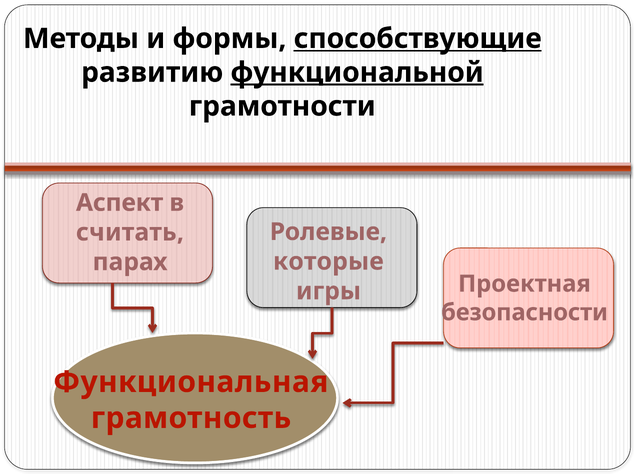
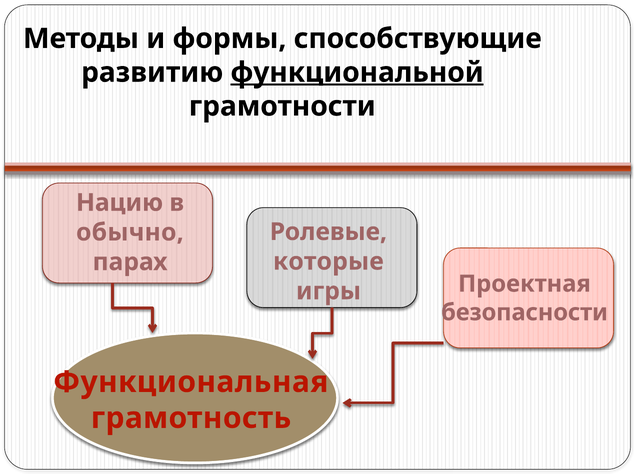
способствующие underline: present -> none (418, 39)
Аспект: Аспект -> Нацию (120, 203)
считать: считать -> обычно (130, 232)
